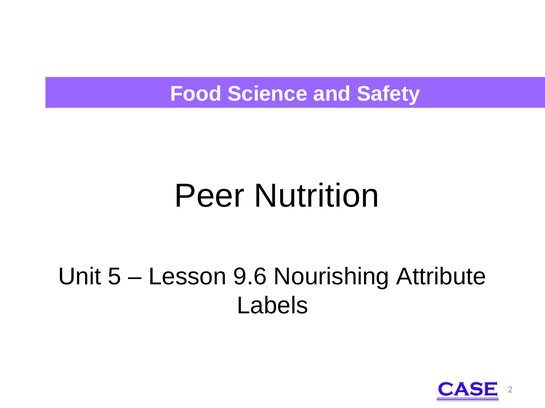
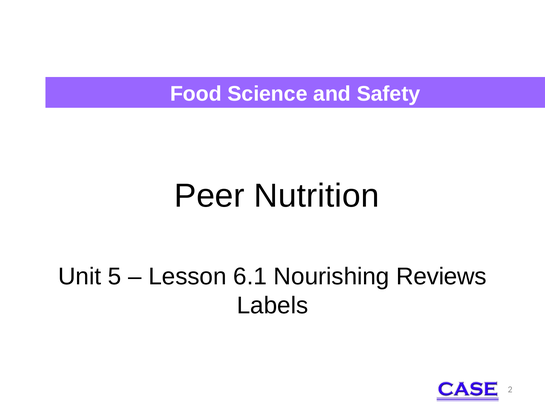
9.6: 9.6 -> 6.1 (250, 277)
Attribute: Attribute -> Reviews (441, 277)
